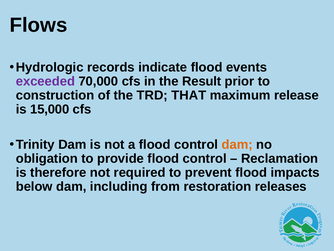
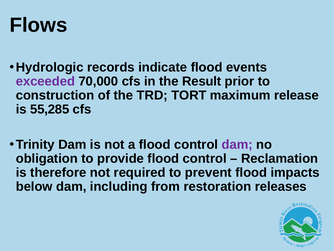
THAT: THAT -> TORT (189, 95)
15,000: 15,000 -> 55,285 (50, 109)
dam colour: orange -> purple (237, 144)
